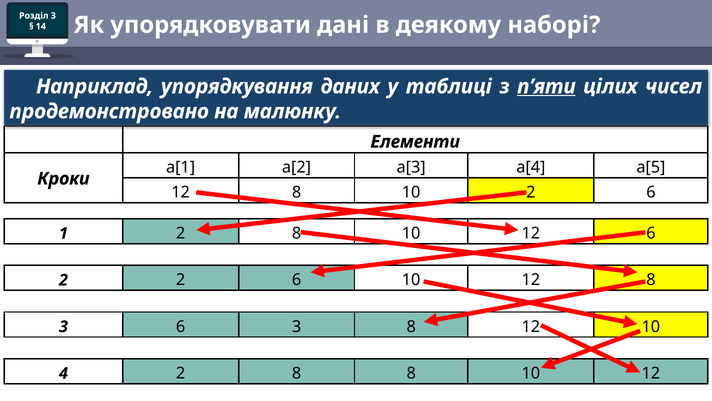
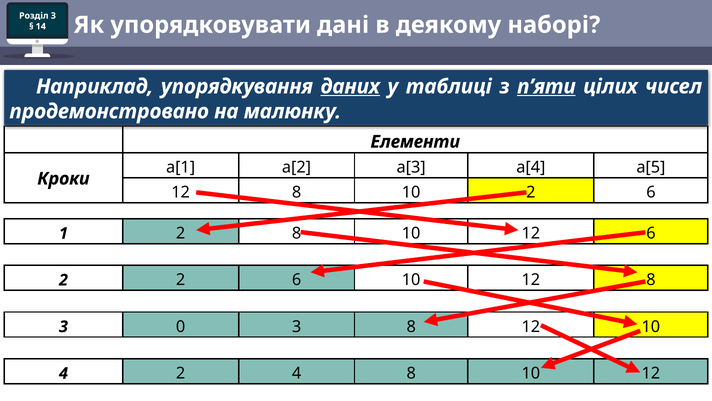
даних underline: none -> present (350, 86)
6: 6 -> 0 (181, 326)
4 2 8: 8 -> 4 (297, 373)
